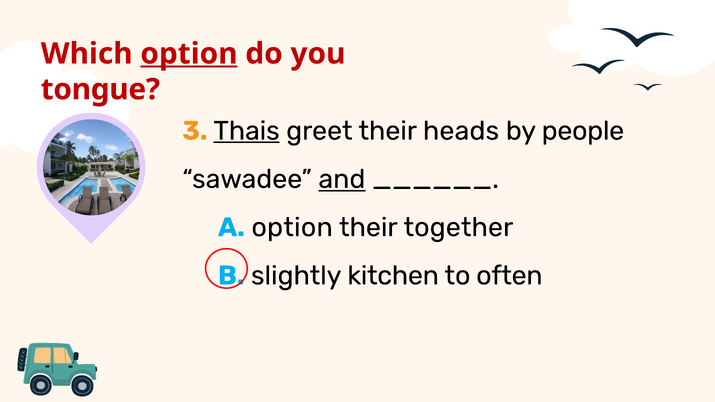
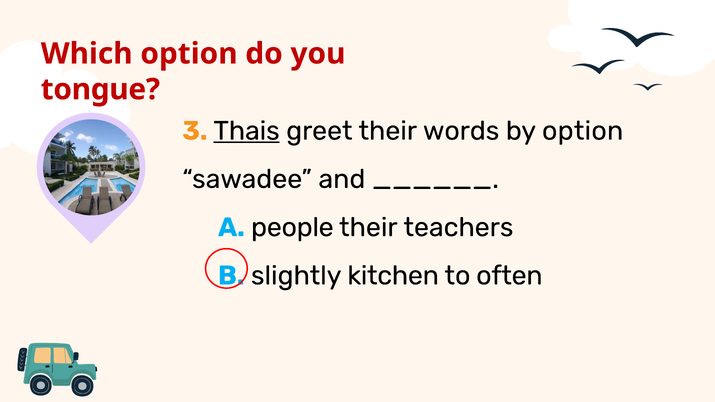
option underline: present -> none (189, 54)
heads: heads -> words (461, 131)
by people: people -> option (583, 131)
and underline: present -> none (342, 179)
A option: option -> people (292, 227)
together: together -> teachers (459, 227)
